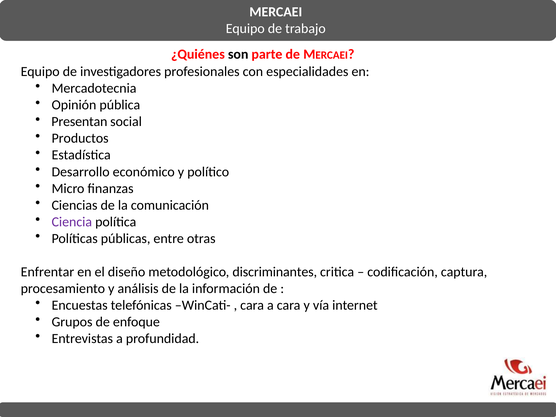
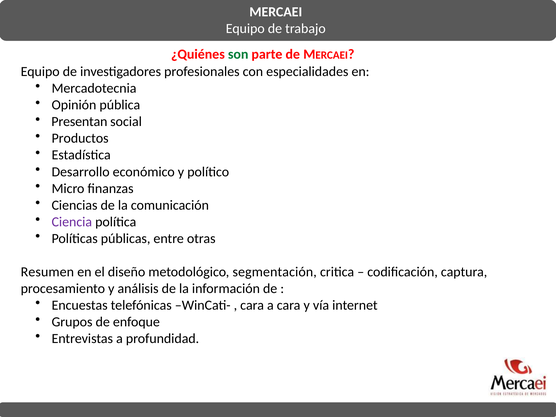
son colour: black -> green (238, 54)
Enfrentar: Enfrentar -> Resumen (47, 272)
discriminantes: discriminantes -> segmentación (275, 272)
